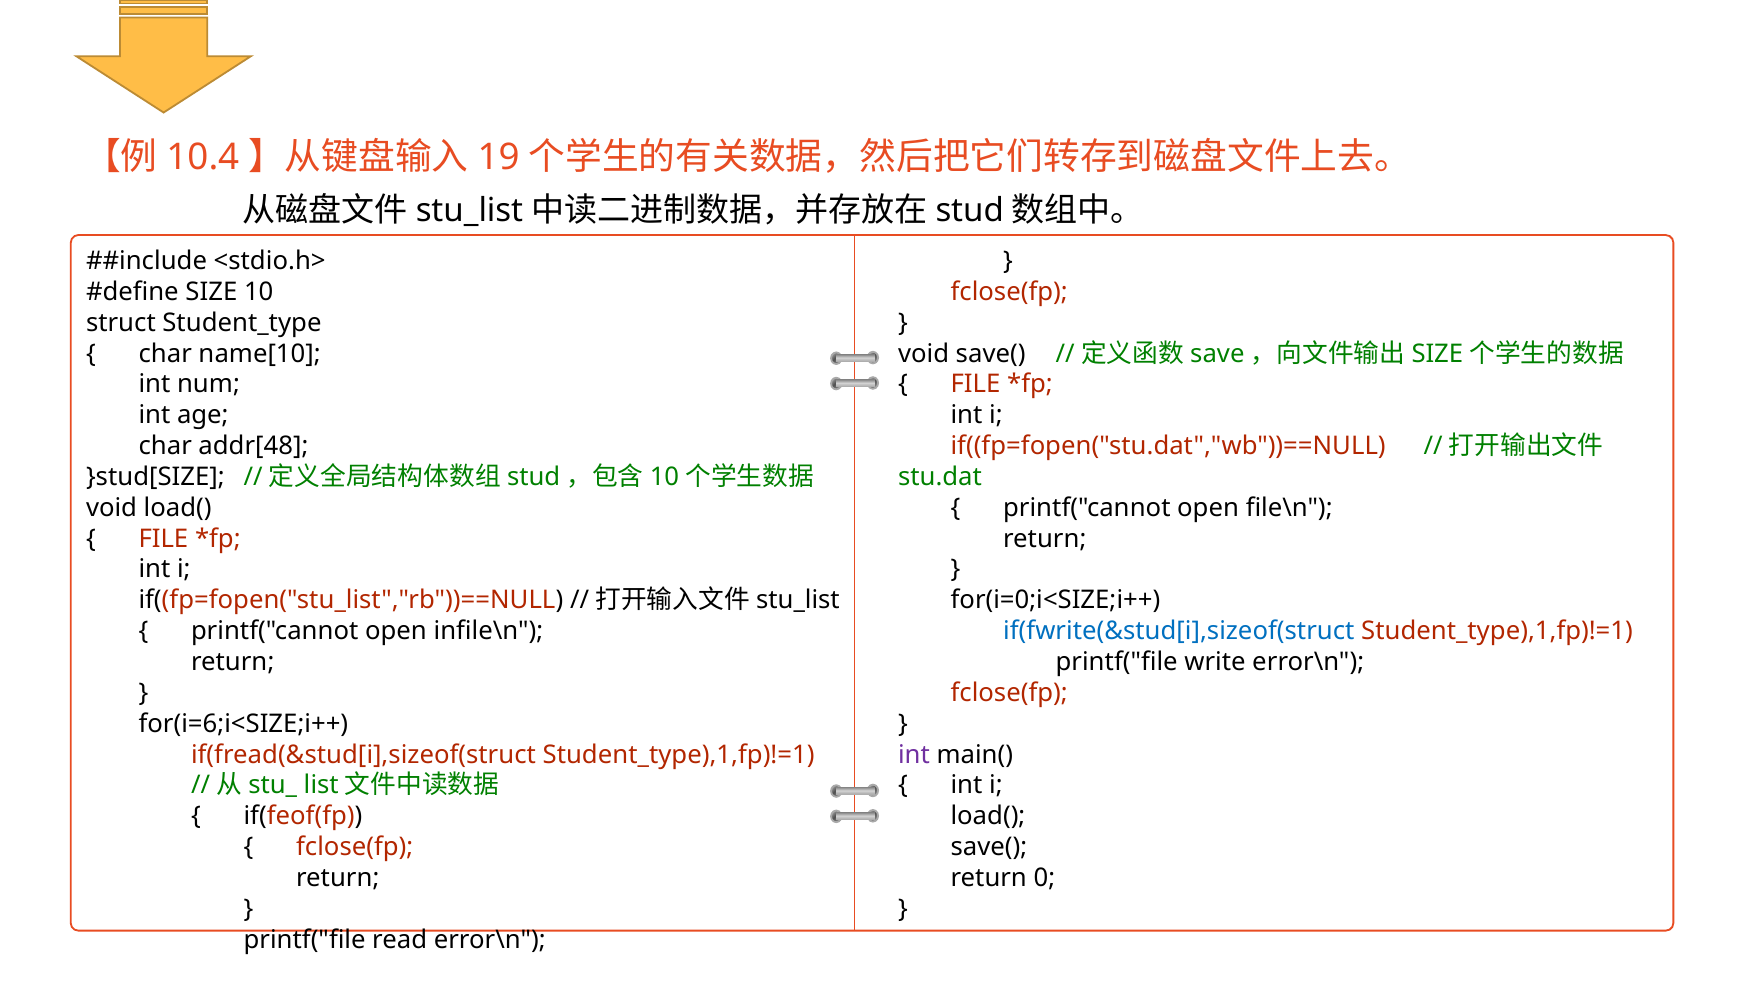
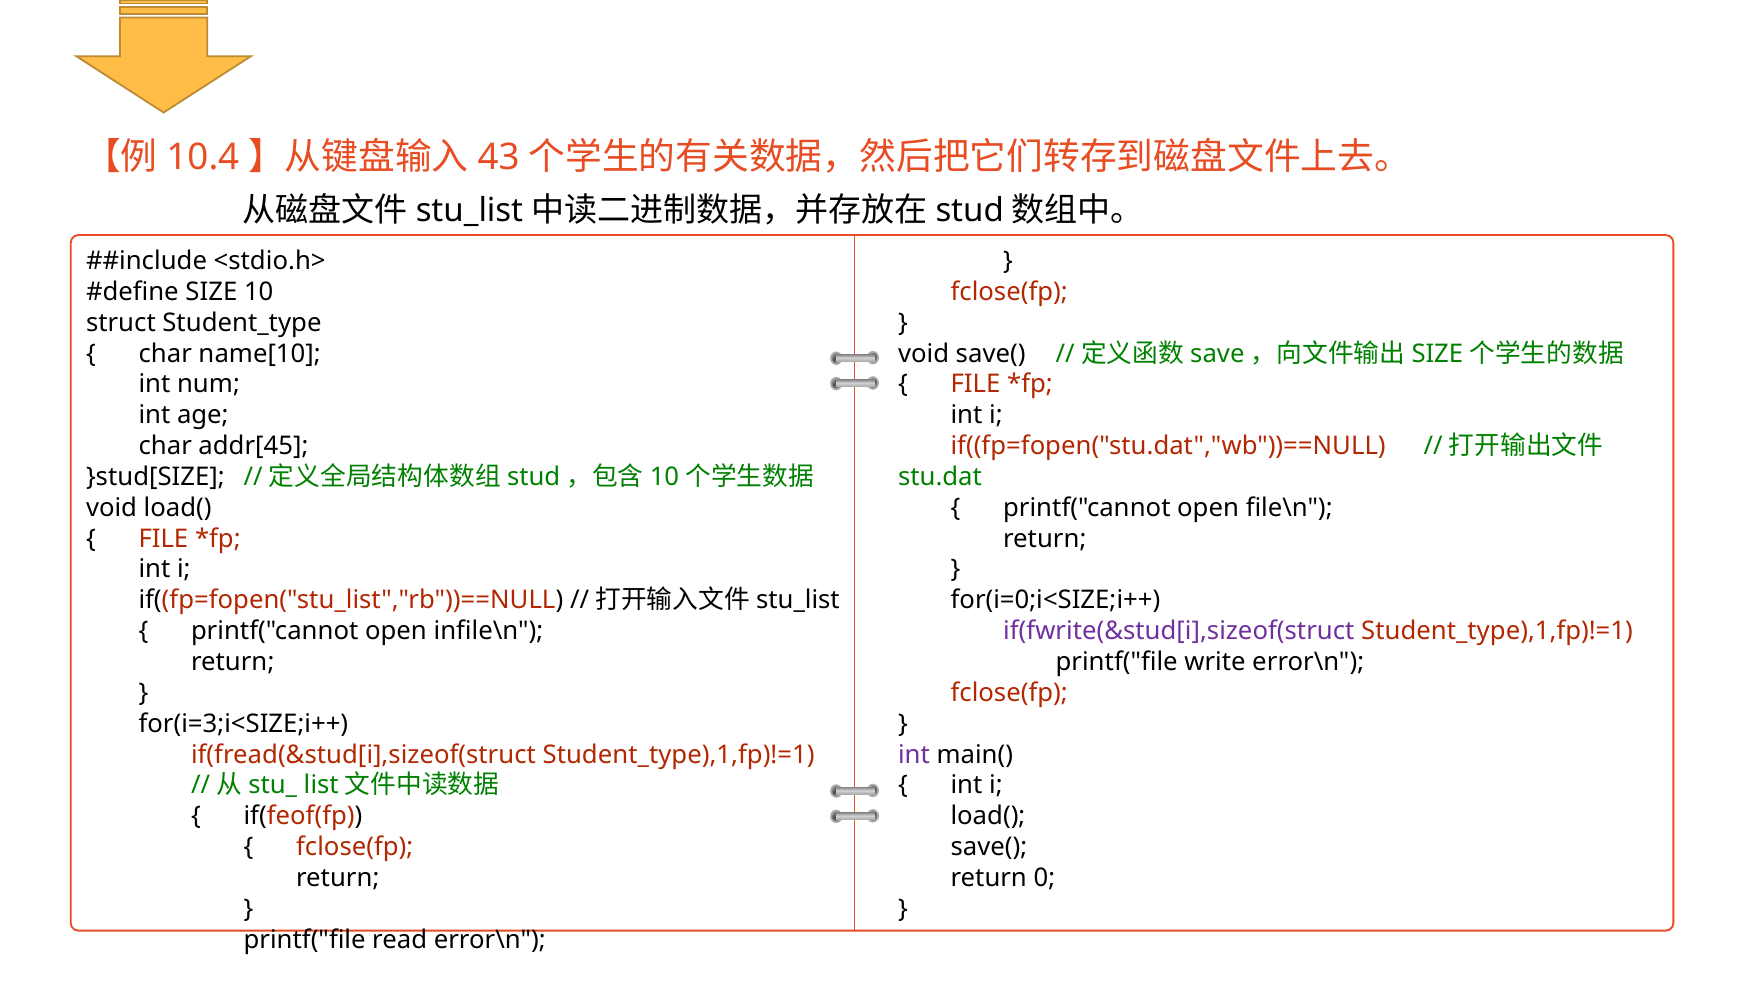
19: 19 -> 43 (499, 158)
addr[48: addr[48 -> addr[45 (253, 446)
if(fwrite(&stud[i],sizeof(struct colour: blue -> purple (1179, 631)
for(i=6;i<SIZE;i++: for(i=6;i<SIZE;i++ -> for(i=3;i<SIZE;i++ (243, 724)
